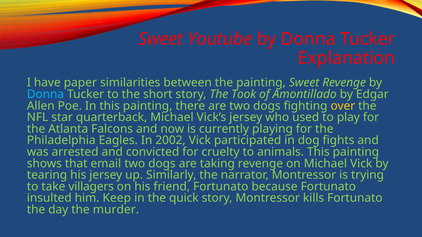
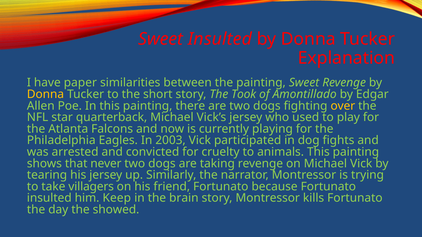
Sweet Youtube: Youtube -> Insulted (220, 39)
Donna colour: light blue -> yellow (45, 94)
2002: 2002 -> 2003 (171, 141)
email: email -> never (106, 164)
quick: quick -> brain (184, 198)
murder: murder -> showed (116, 210)
